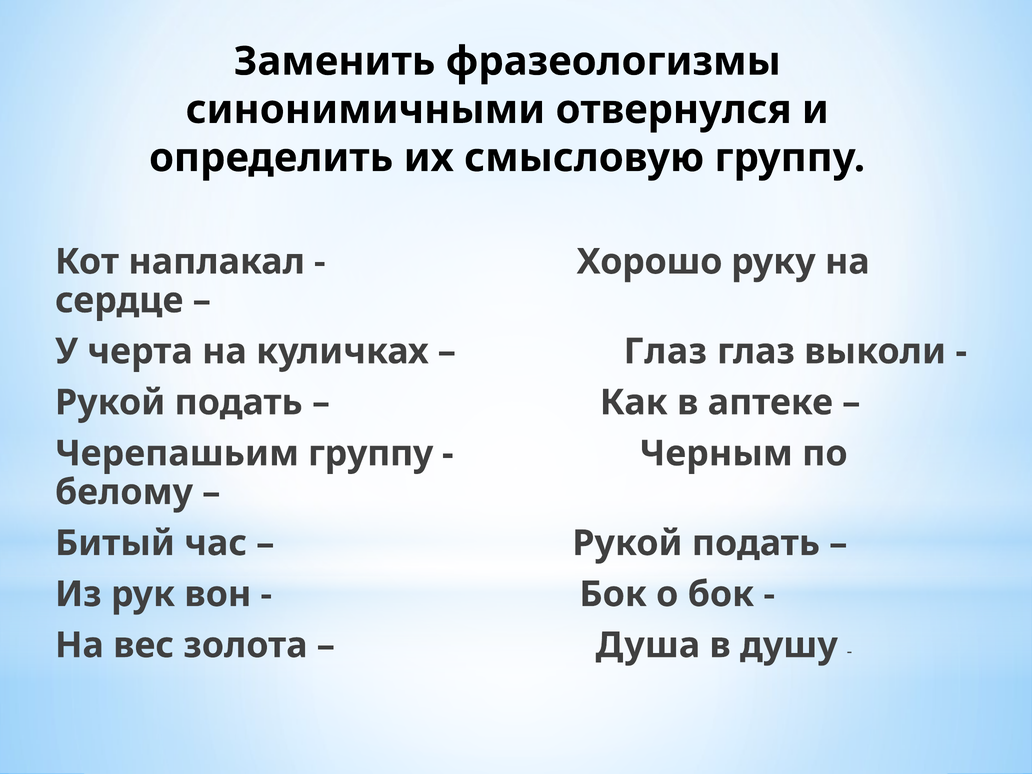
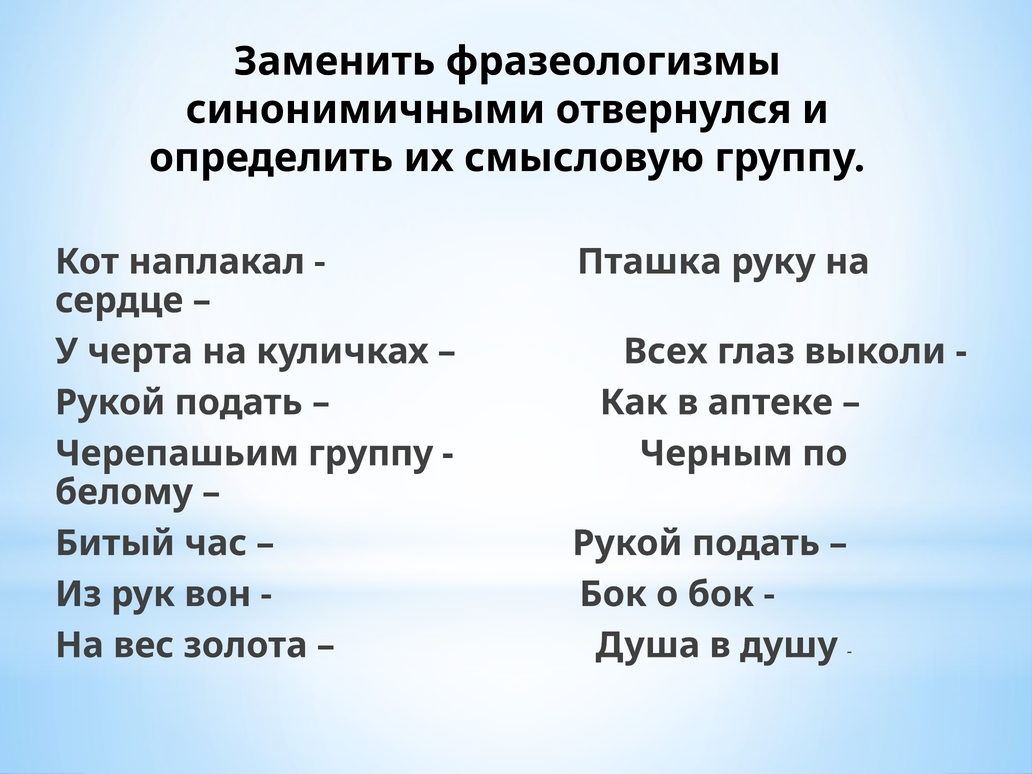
Хорошо: Хорошо -> Пташка (649, 262)
Глаз: Глаз -> Всех (665, 351)
